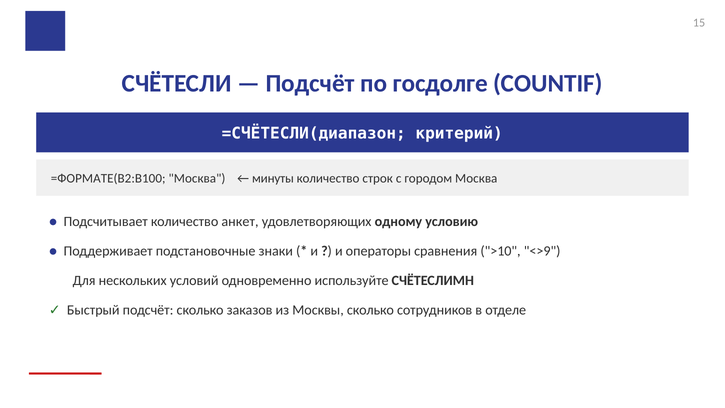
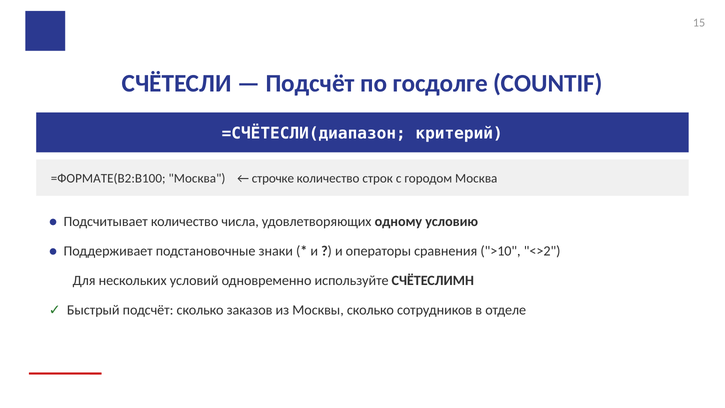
минуты: минуты -> строчке (273, 179)
анкет: анкет -> числа (240, 221)
<>9: <>9 -> <>2 (542, 251)
